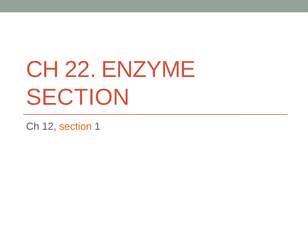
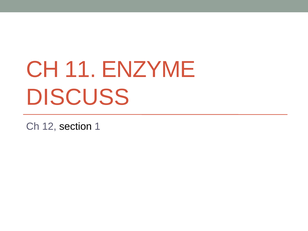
22: 22 -> 11 (80, 70)
SECTION: SECTION -> DISCUSS (78, 97)
section colour: orange -> black (75, 126)
